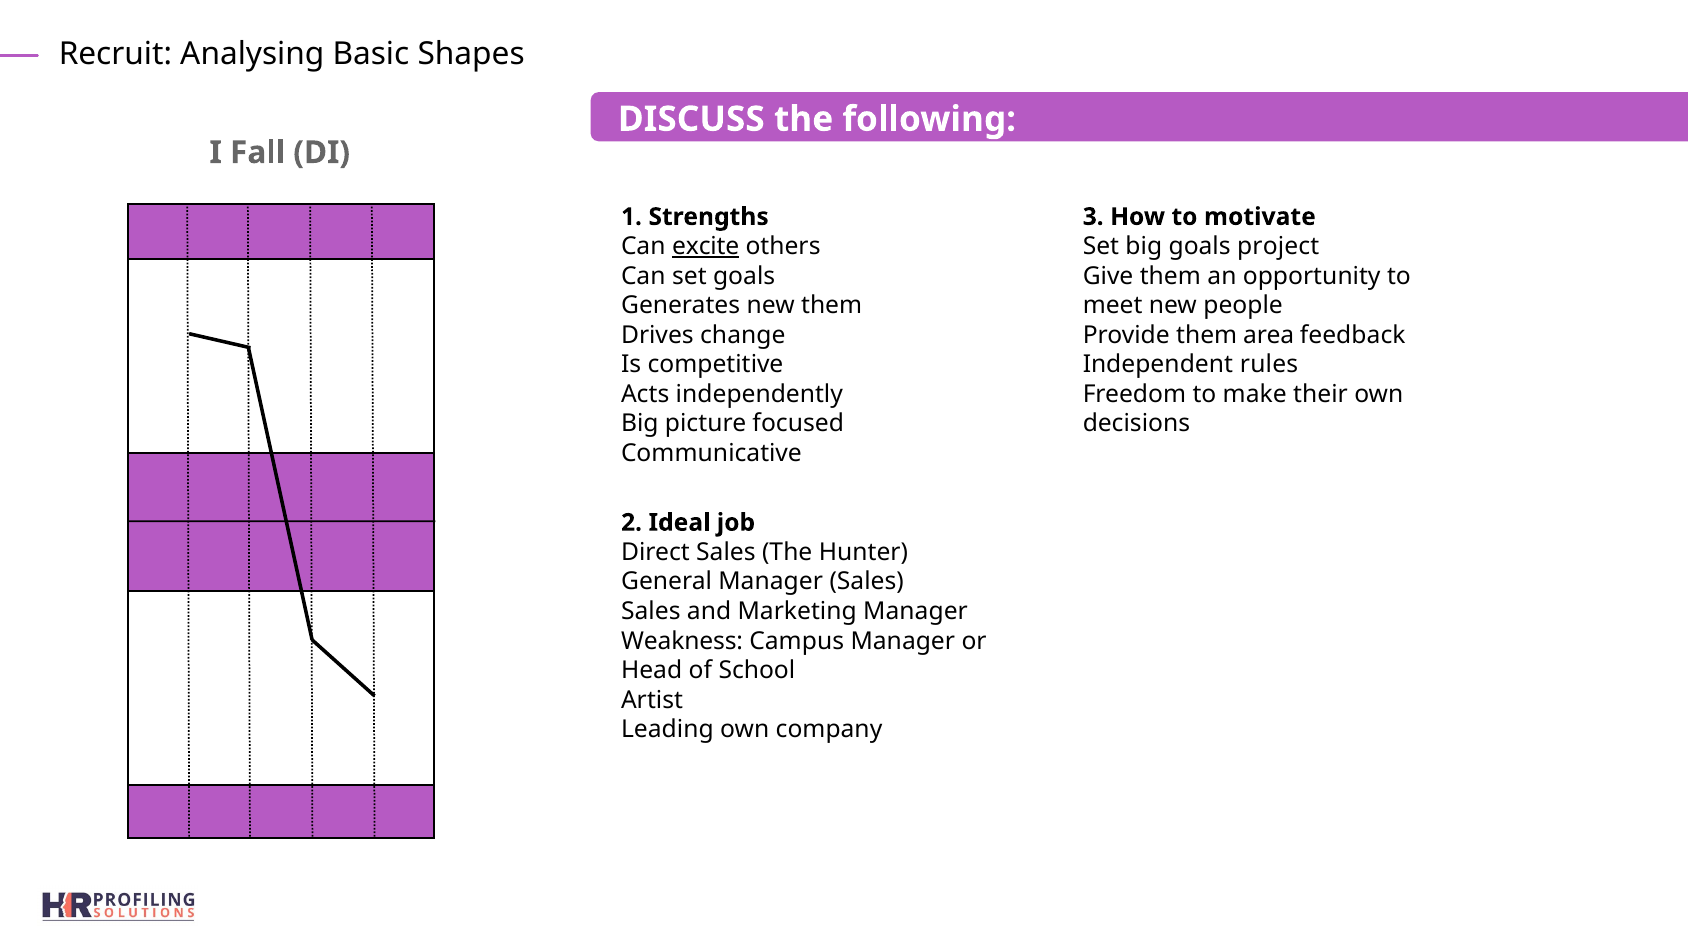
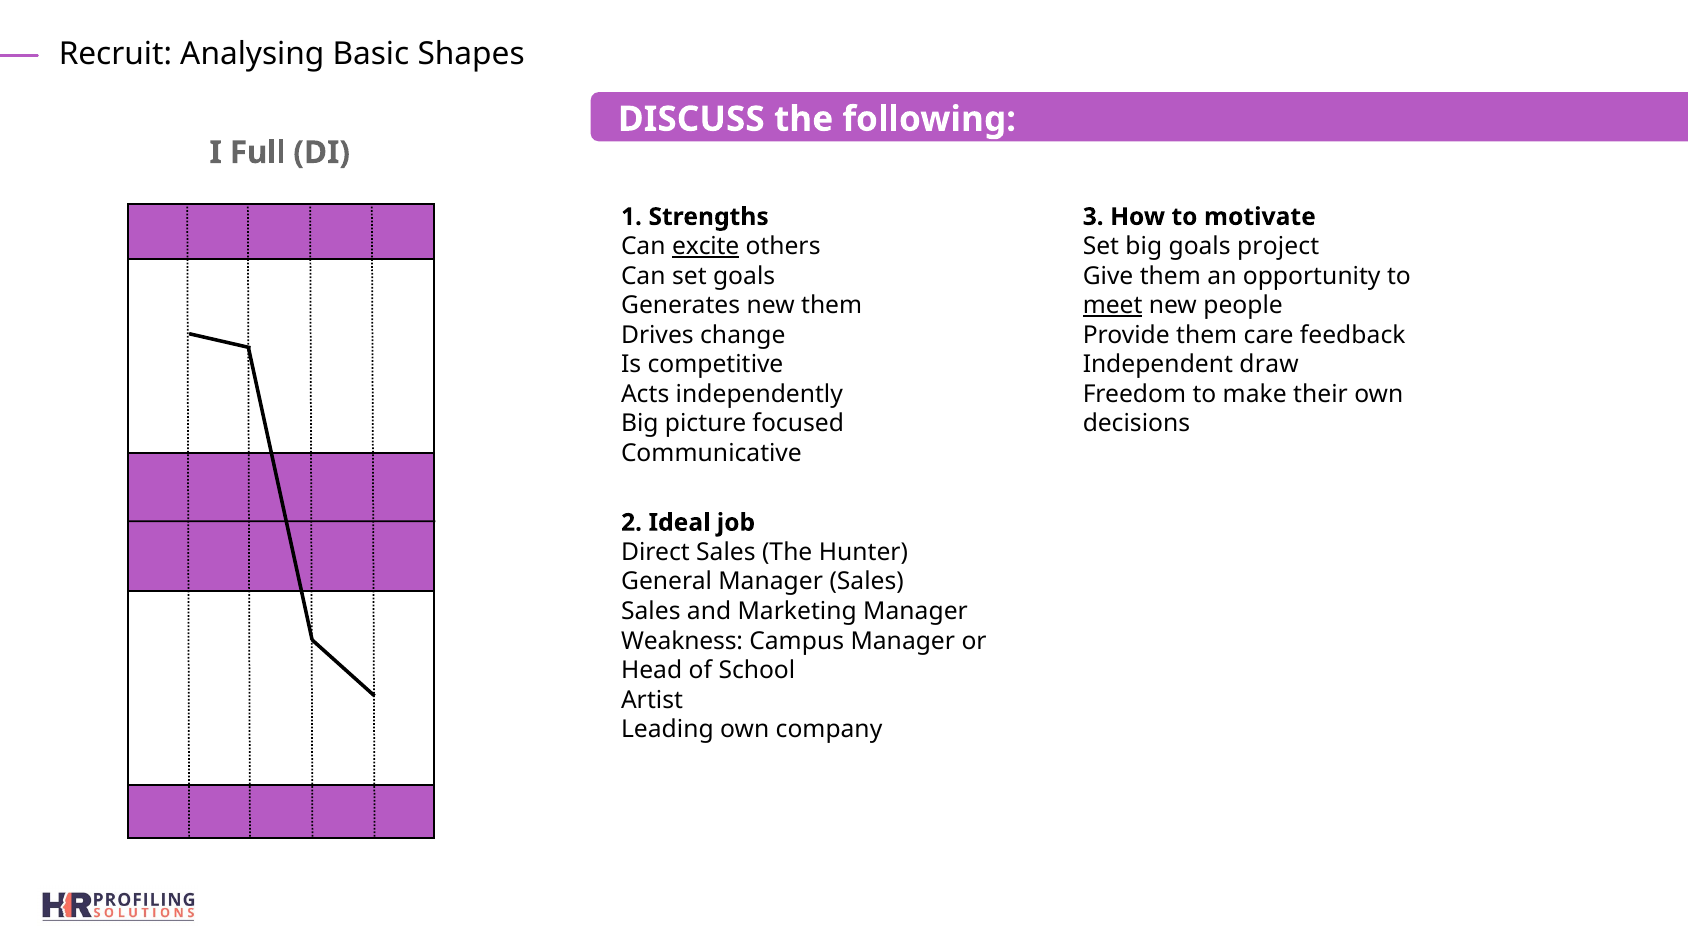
Fall: Fall -> Full (258, 153)
meet underline: none -> present (1113, 305)
area: area -> care (1269, 335)
rules: rules -> draw (1269, 365)
